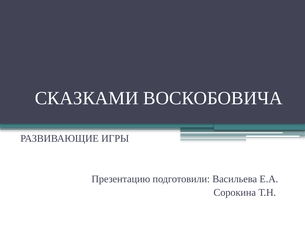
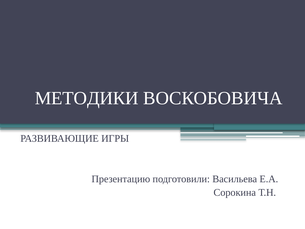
СКАЗКАМИ: СКАЗКАМИ -> МЕТОДИКИ (87, 98)
